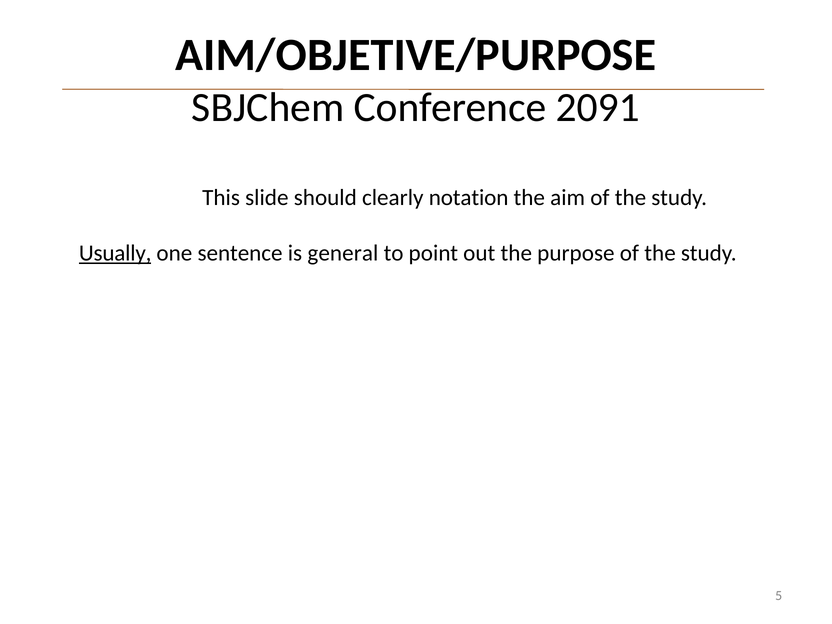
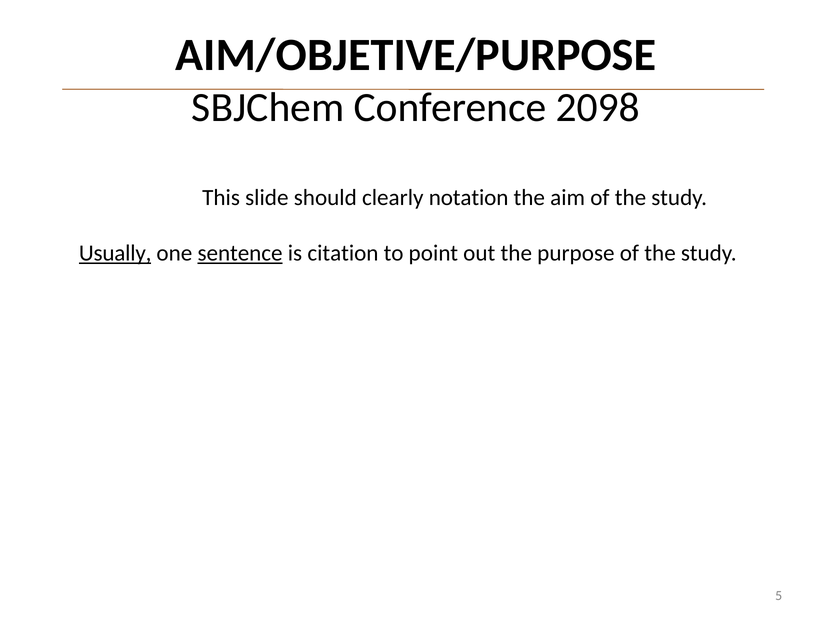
2091: 2091 -> 2098 (598, 108)
sentence underline: none -> present (240, 253)
general: general -> citation (343, 253)
